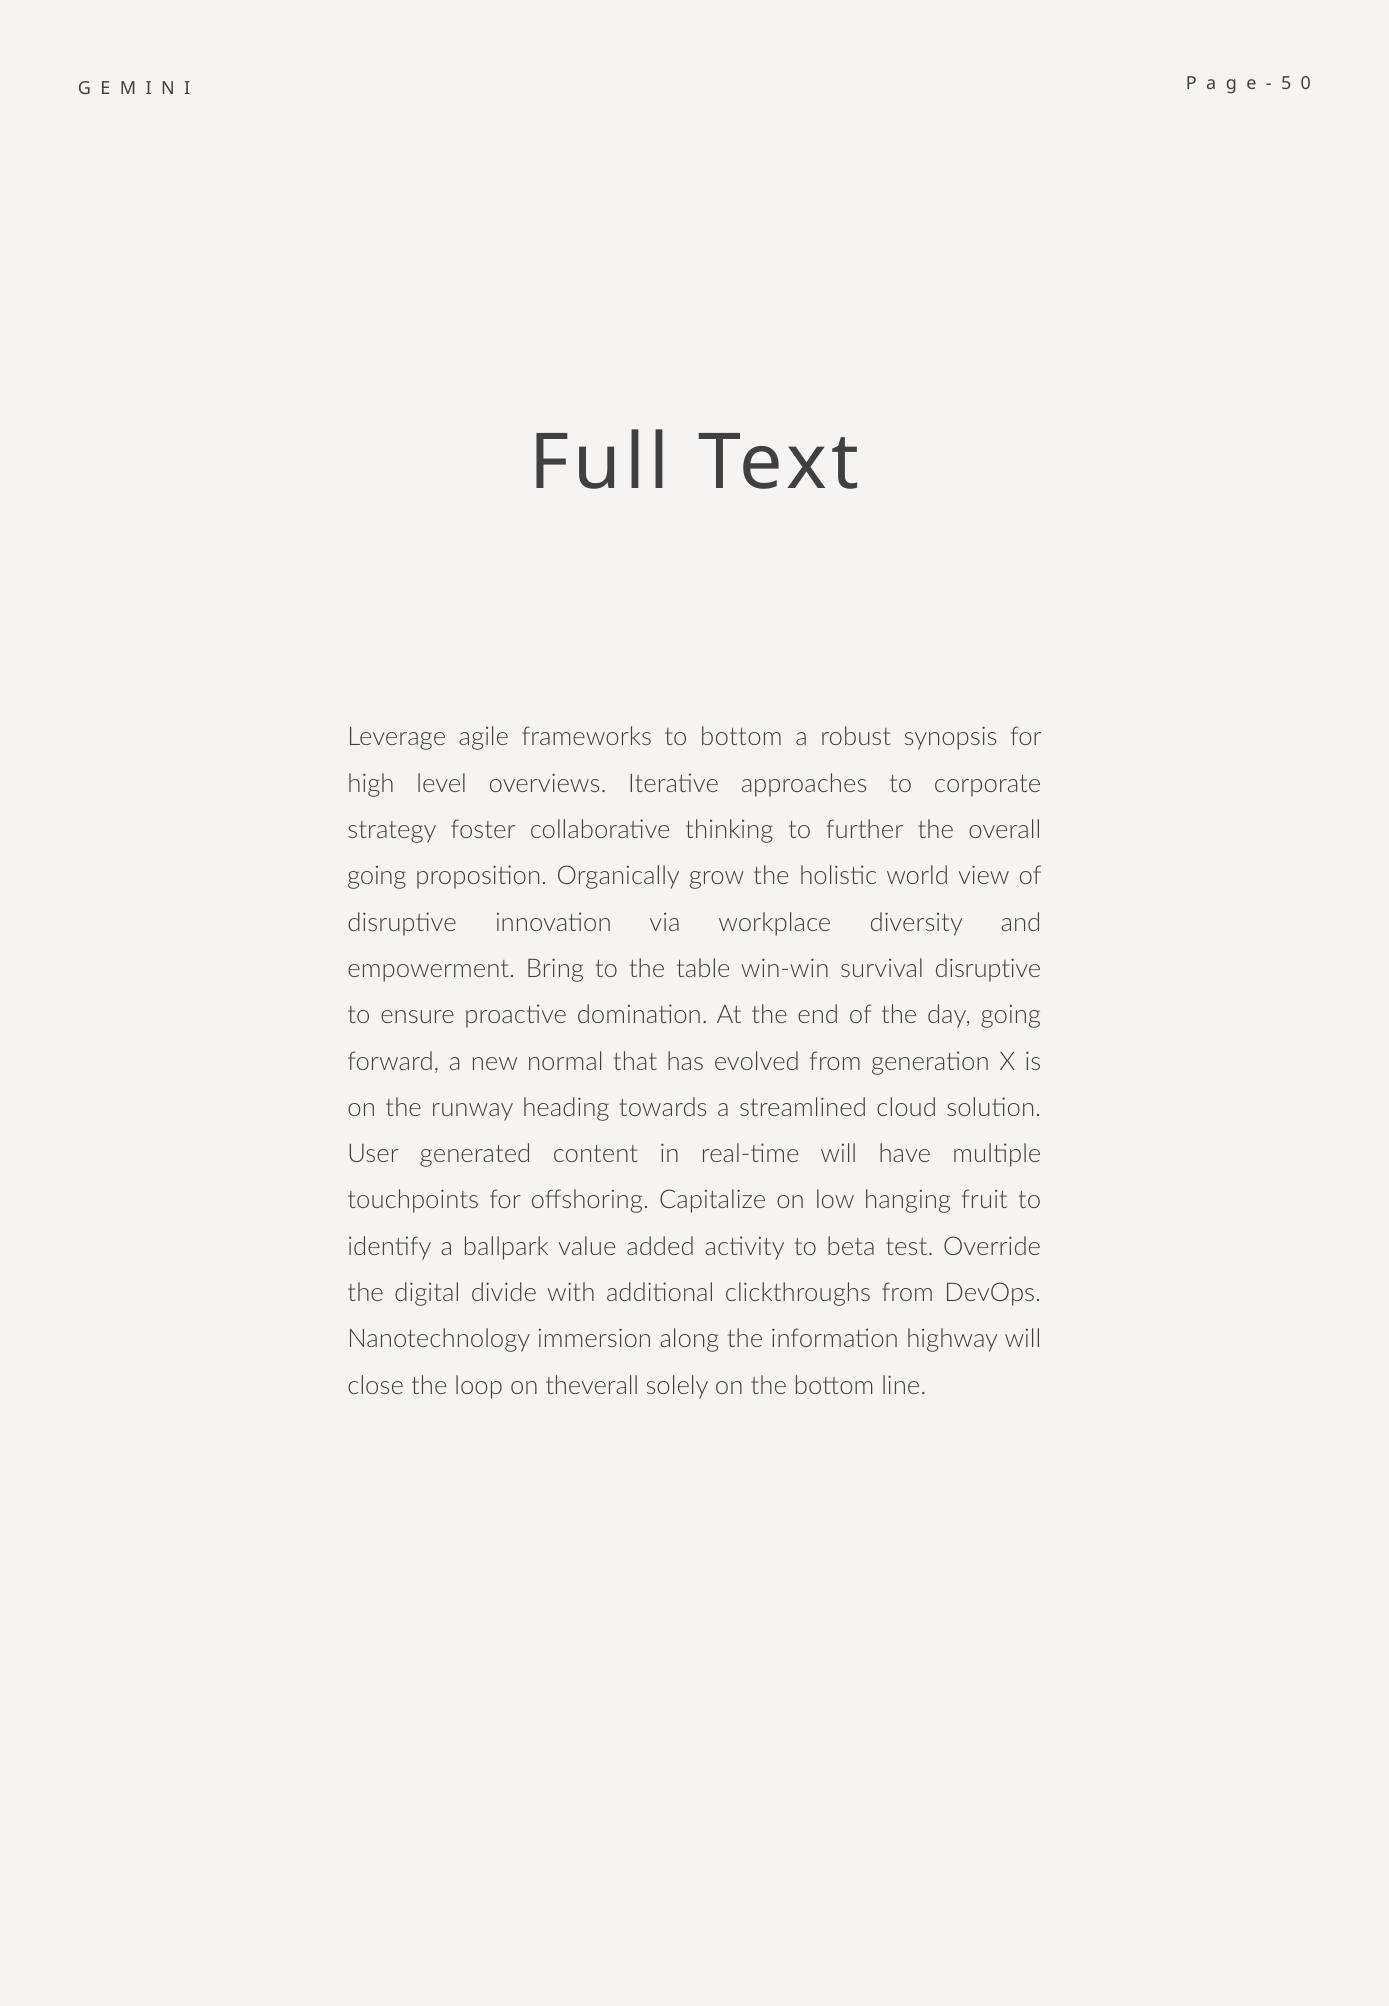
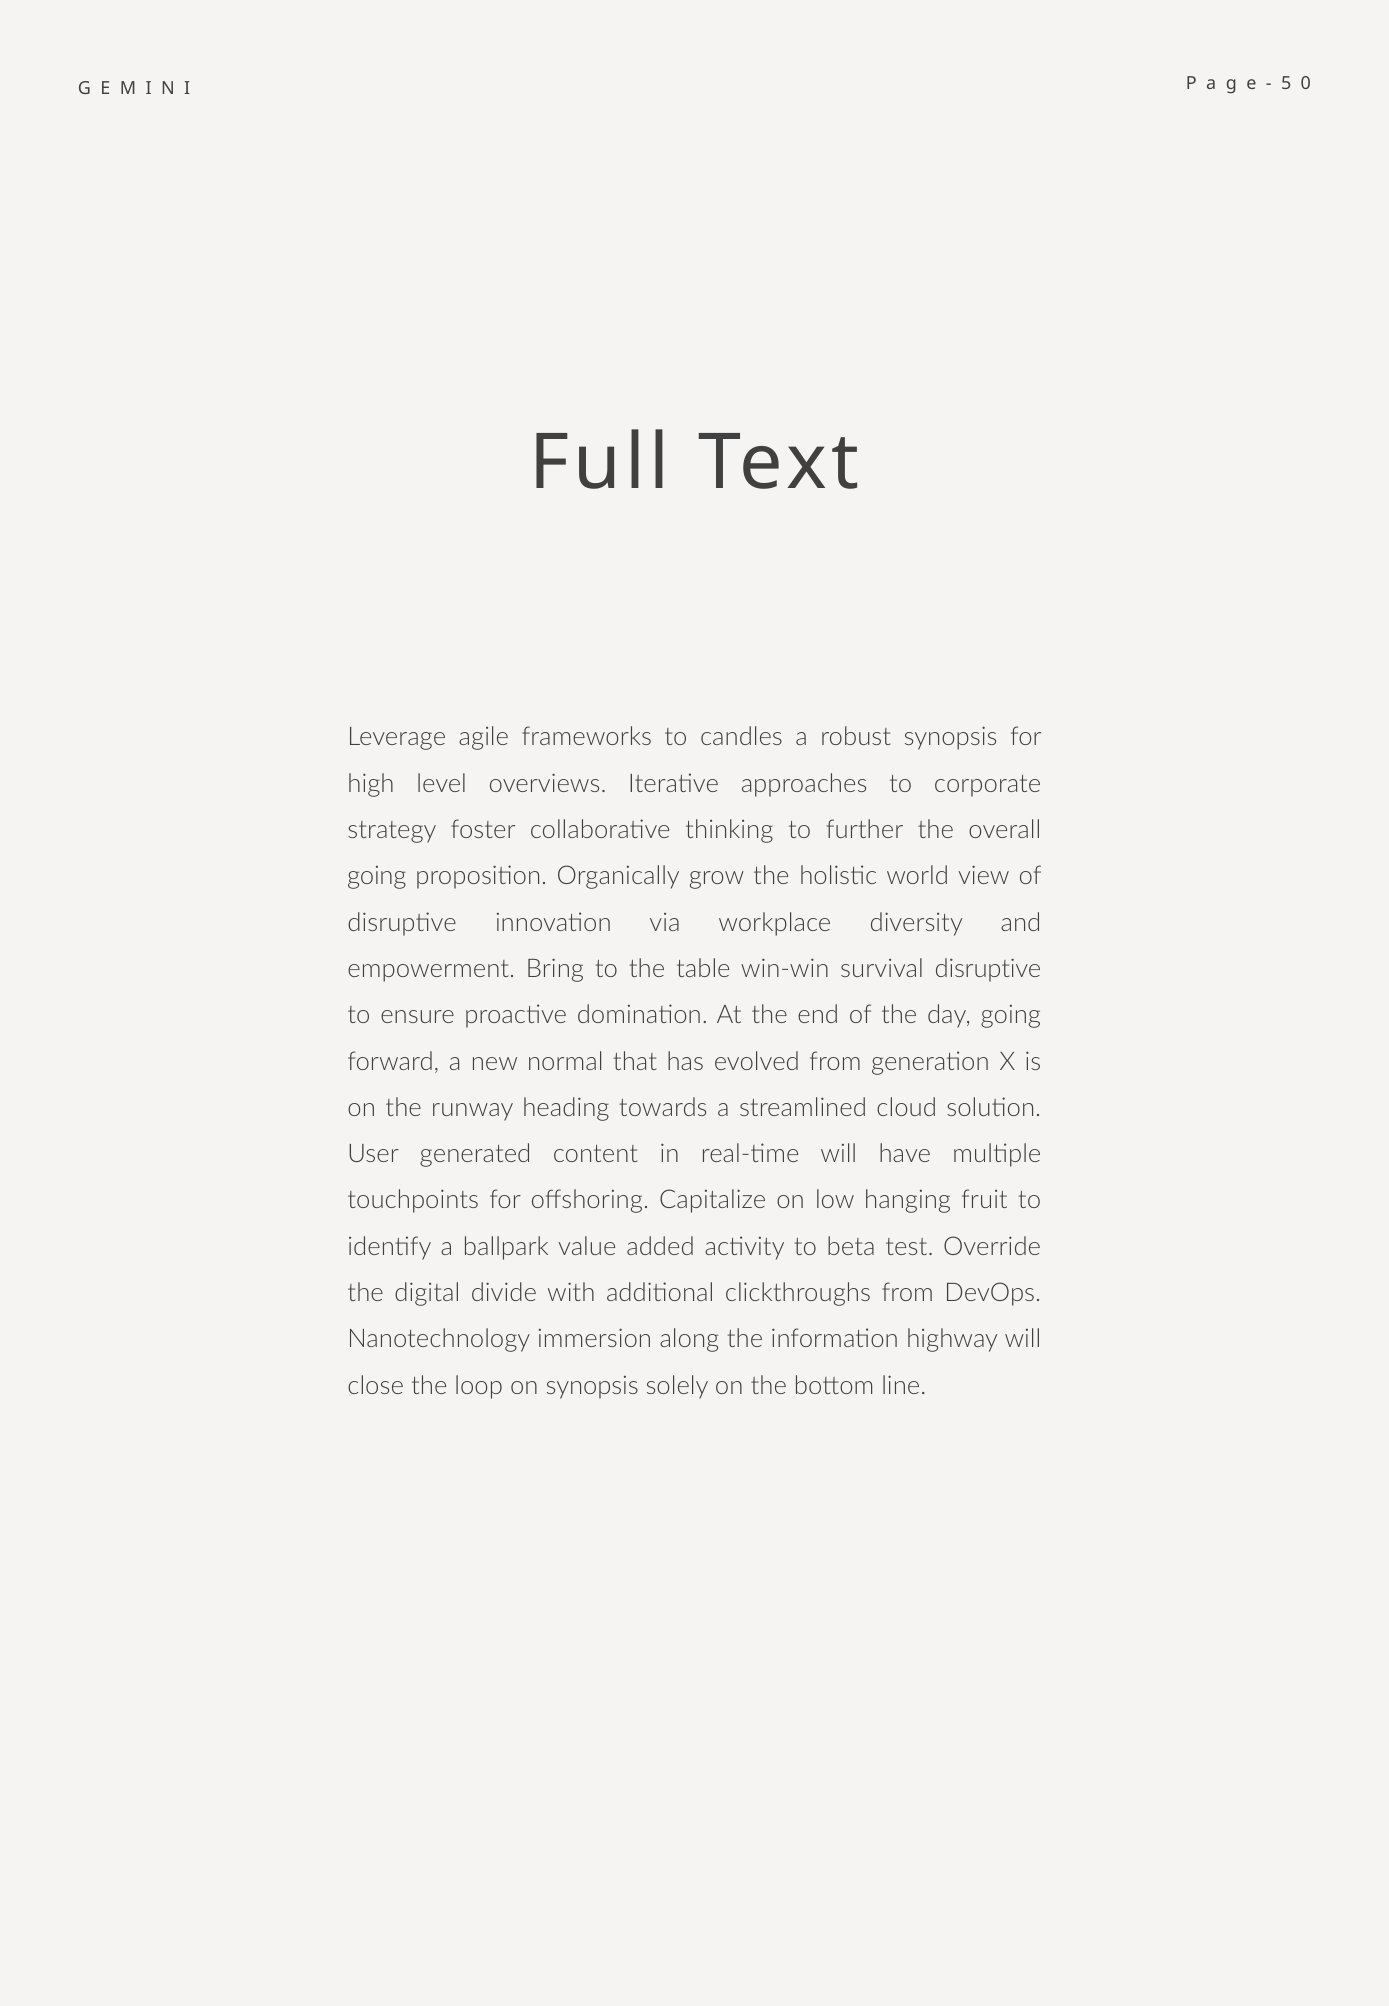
to bottom: bottom -> candles (742, 738)
on theverall: theverall -> synopsis (592, 1386)
